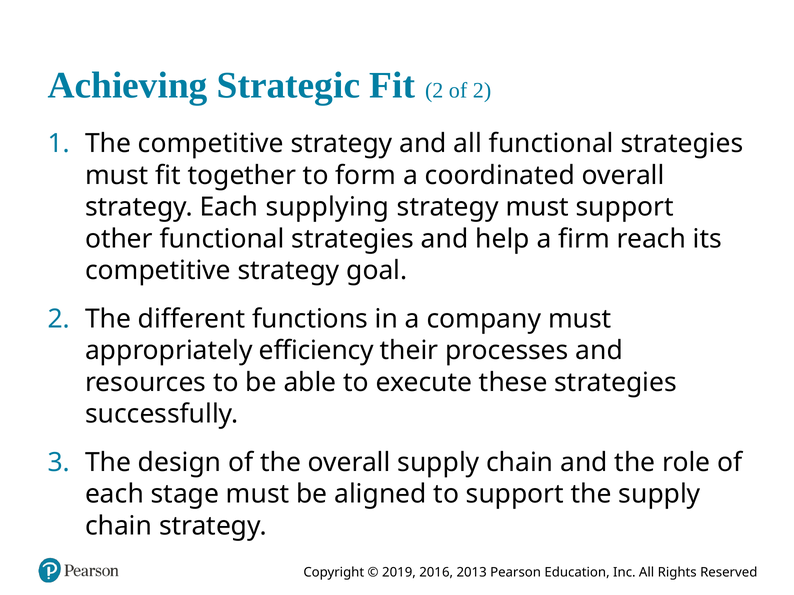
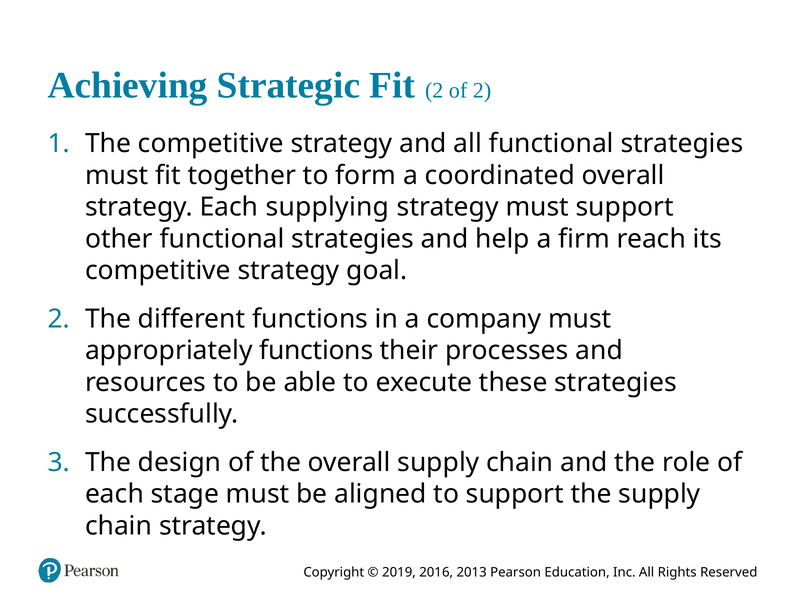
appropriately efficiency: efficiency -> functions (316, 351)
